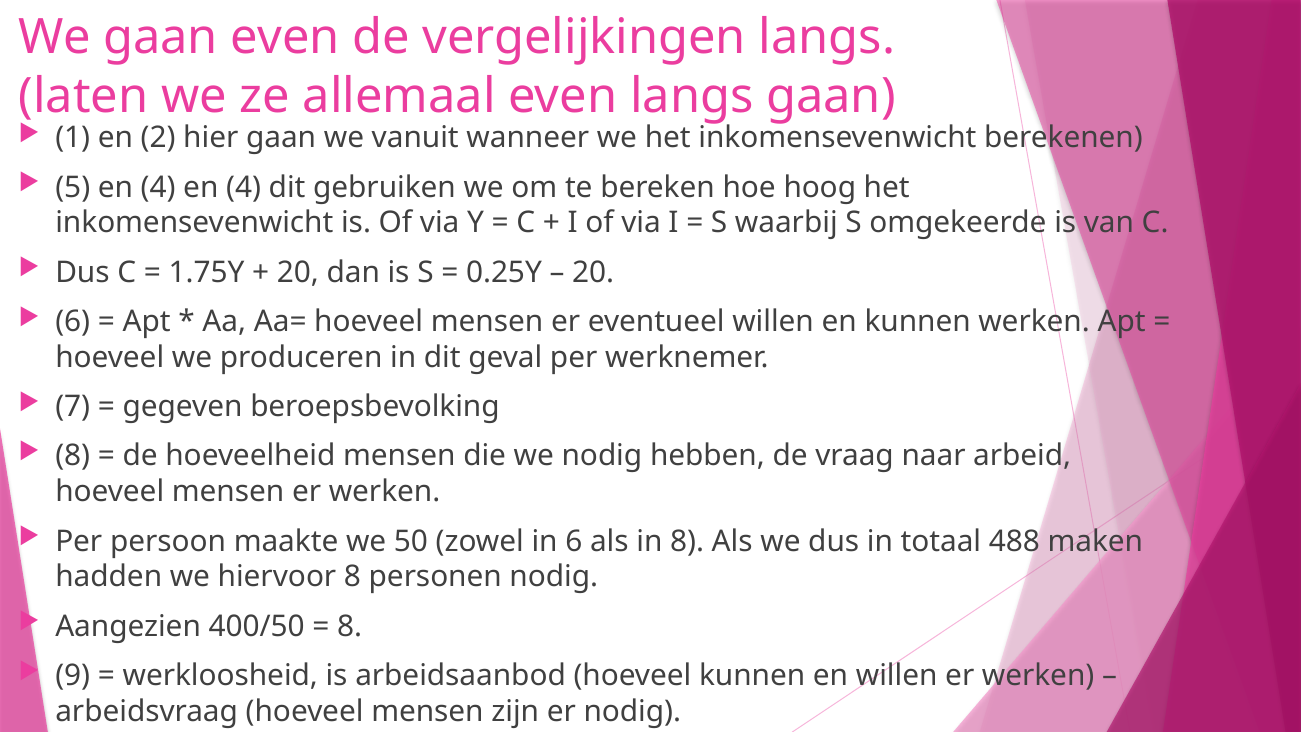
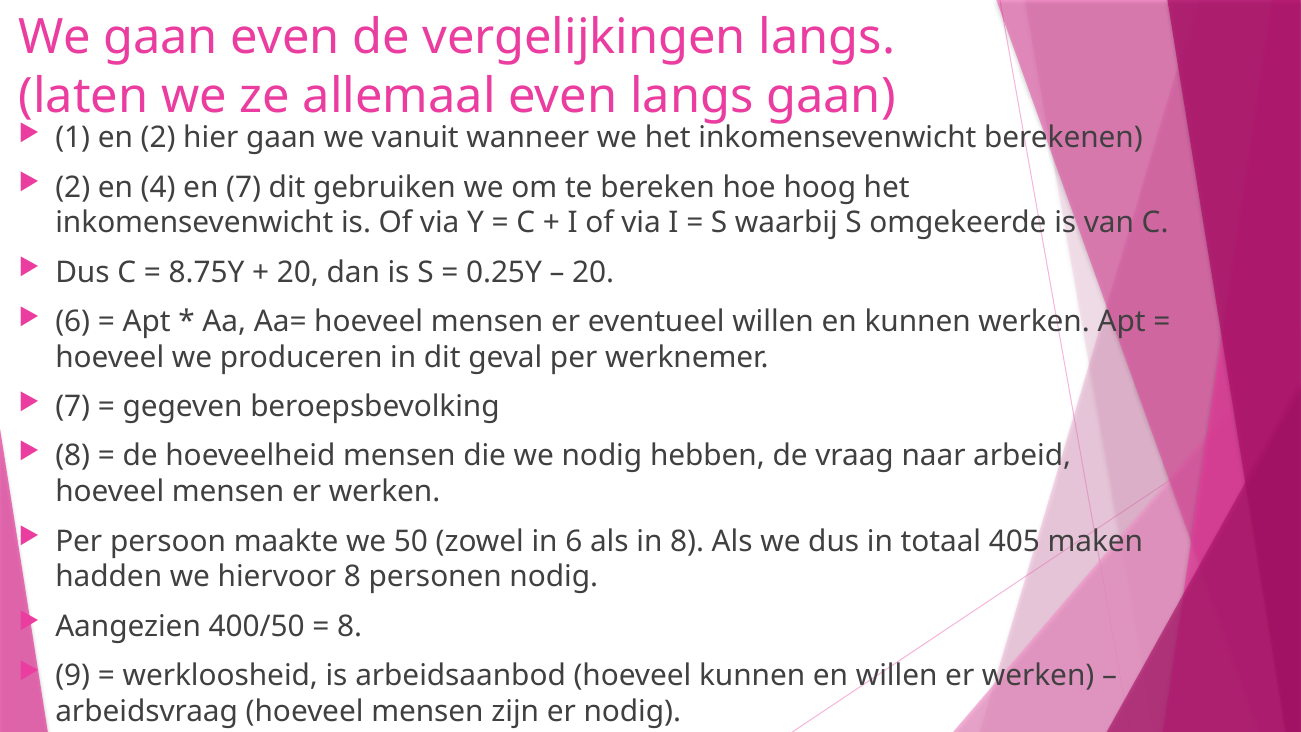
5: 5 -> 2 (73, 187)
4 en 4: 4 -> 7 (244, 187)
1.75Y: 1.75Y -> 8.75Y (207, 272)
488: 488 -> 405 (1014, 541)
